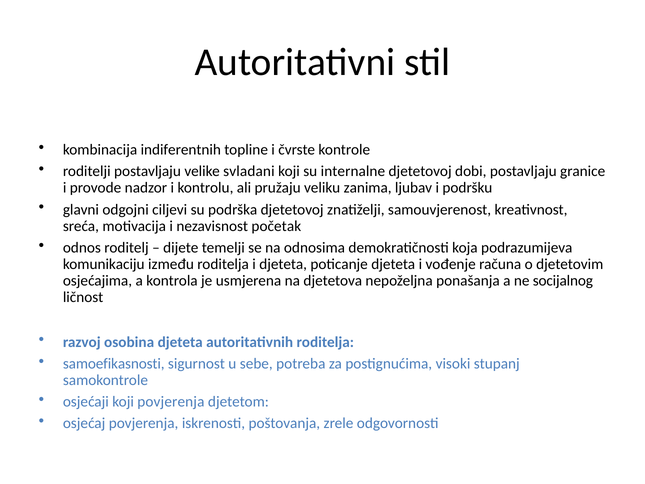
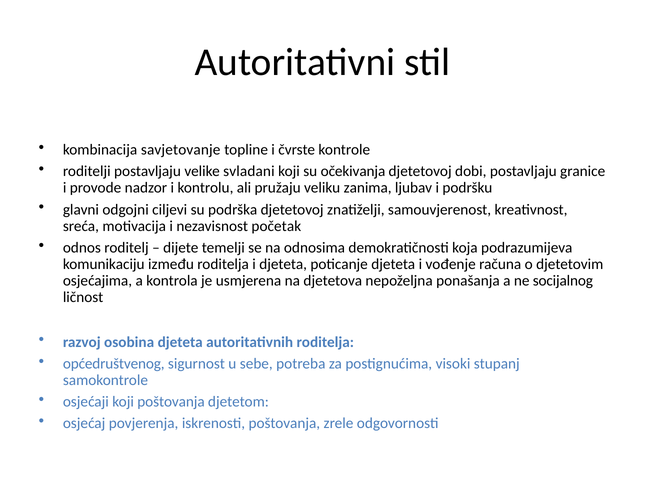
indiferentnih: indiferentnih -> savjetovanje (181, 150)
internalne: internalne -> očekivanja (353, 171)
samoefikasnosti: samoefikasnosti -> općedruštvenog (114, 364)
koji povjerenja: povjerenja -> poštovanja (171, 402)
